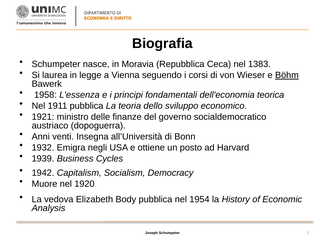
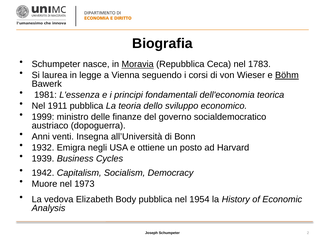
Moravia underline: none -> present (138, 64)
1383: 1383 -> 1783 (259, 64)
1958: 1958 -> 1981 (45, 95)
1921: 1921 -> 1999 (43, 117)
1920: 1920 -> 1973 (84, 184)
